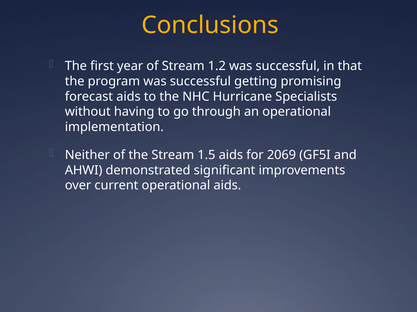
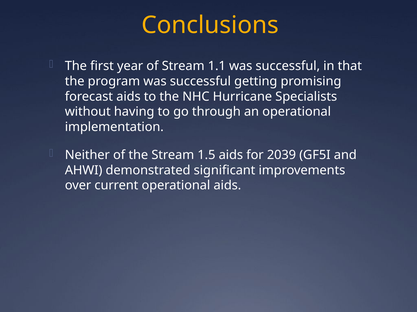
1.2: 1.2 -> 1.1 (217, 66)
2069: 2069 -> 2039 (281, 155)
